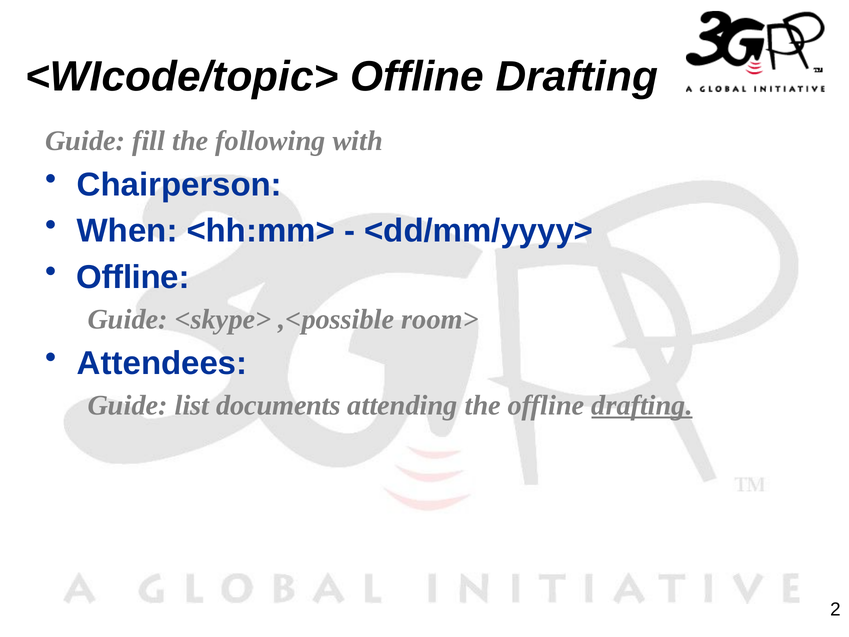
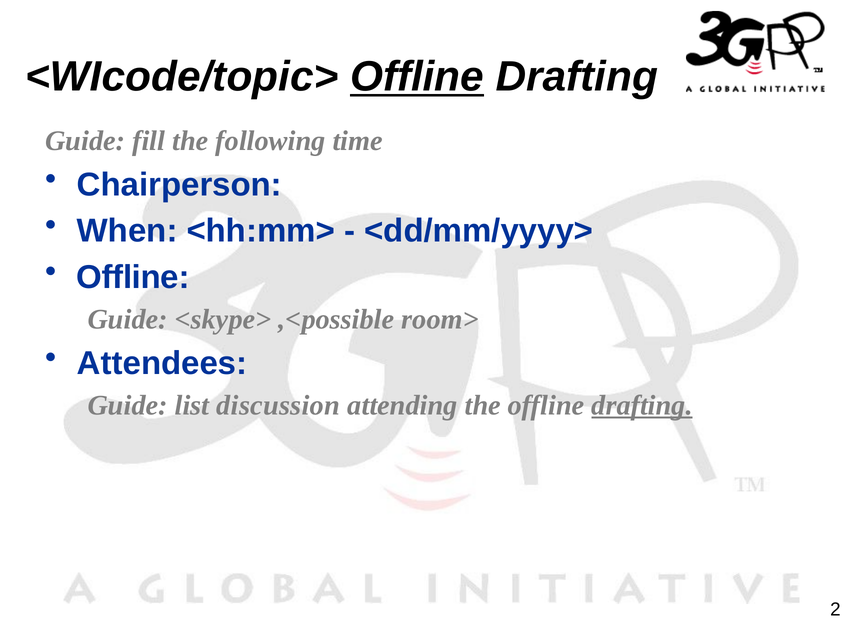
Offline underline: none -> present (417, 77)
with: with -> time (358, 141)
documents: documents -> discussion (278, 405)
